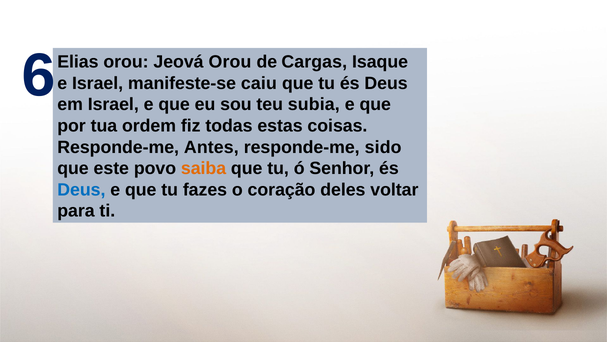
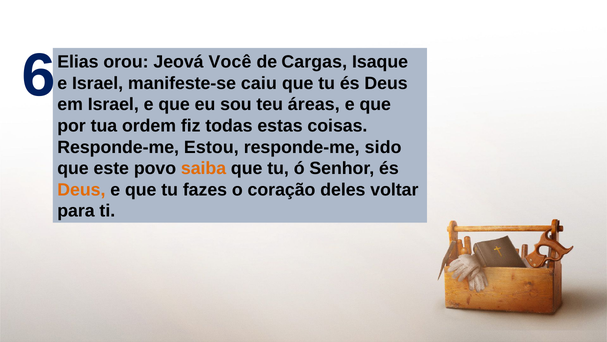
Jeová Orou: Orou -> Você (230, 62)
subia: subia -> áreas (314, 104)
Antes: Antes -> Estou (211, 147)
Deus colour: blue -> orange (81, 189)
